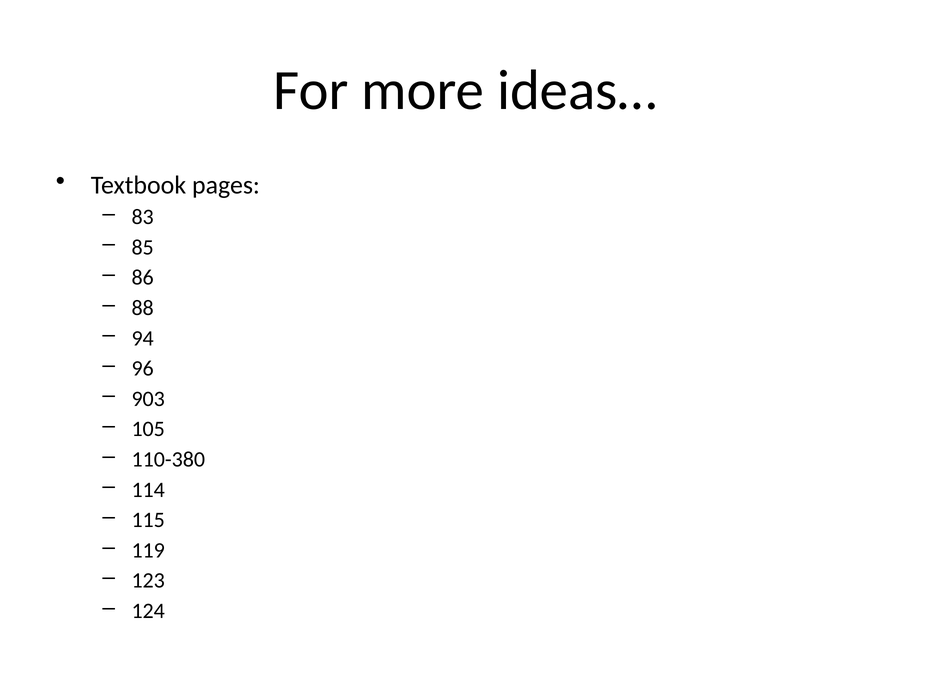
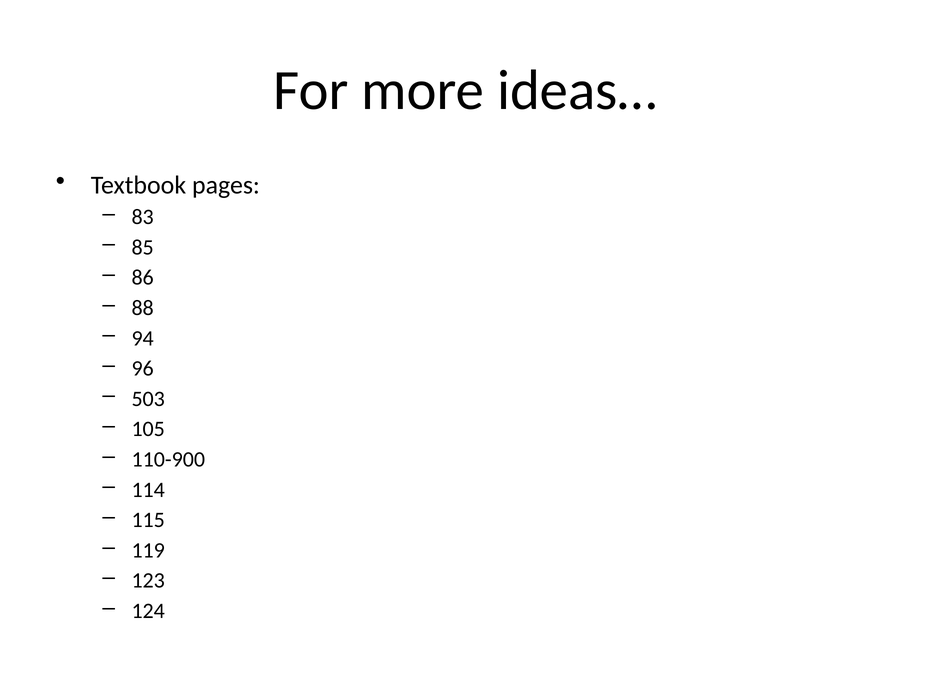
903: 903 -> 503 (148, 398)
110-380: 110-380 -> 110-900 (168, 459)
